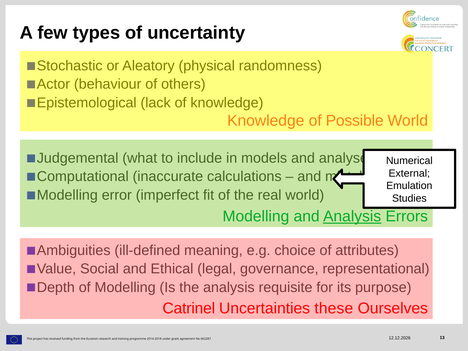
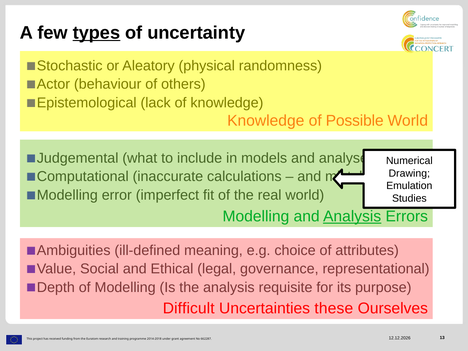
types underline: none -> present (96, 33)
External: External -> Drawing (409, 173)
Catrinel: Catrinel -> Difficult (189, 308)
